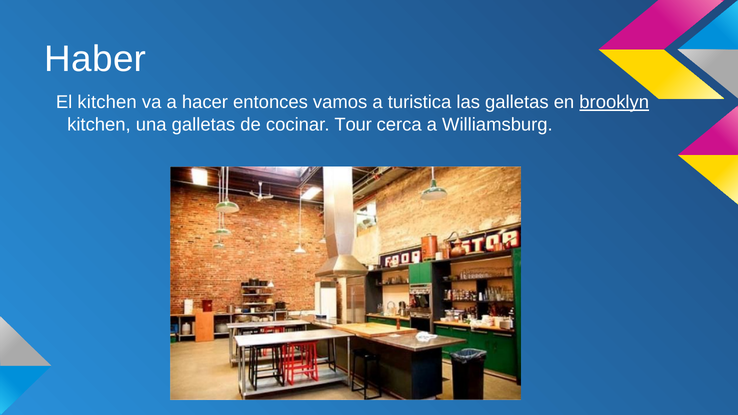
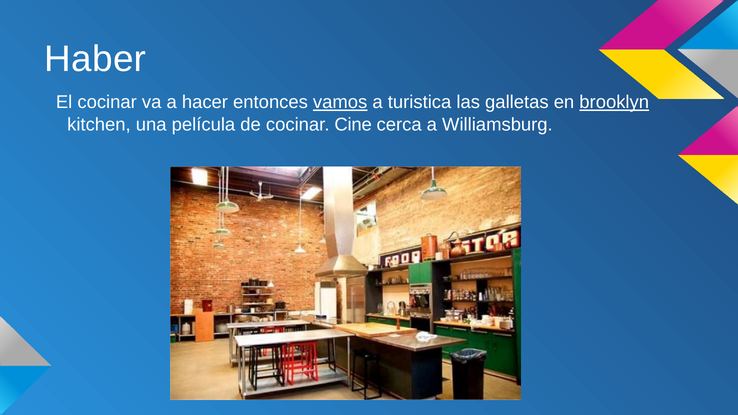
El kitchen: kitchen -> cocinar (107, 102)
vamos underline: none -> present (340, 102)
una galletas: galletas -> película (203, 124)
Tour: Tour -> Cine (353, 124)
